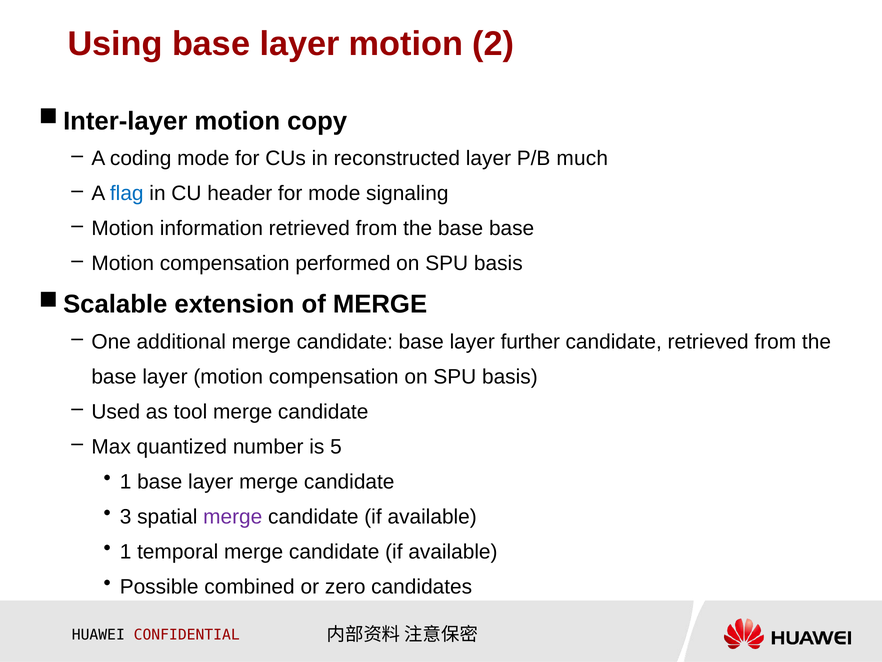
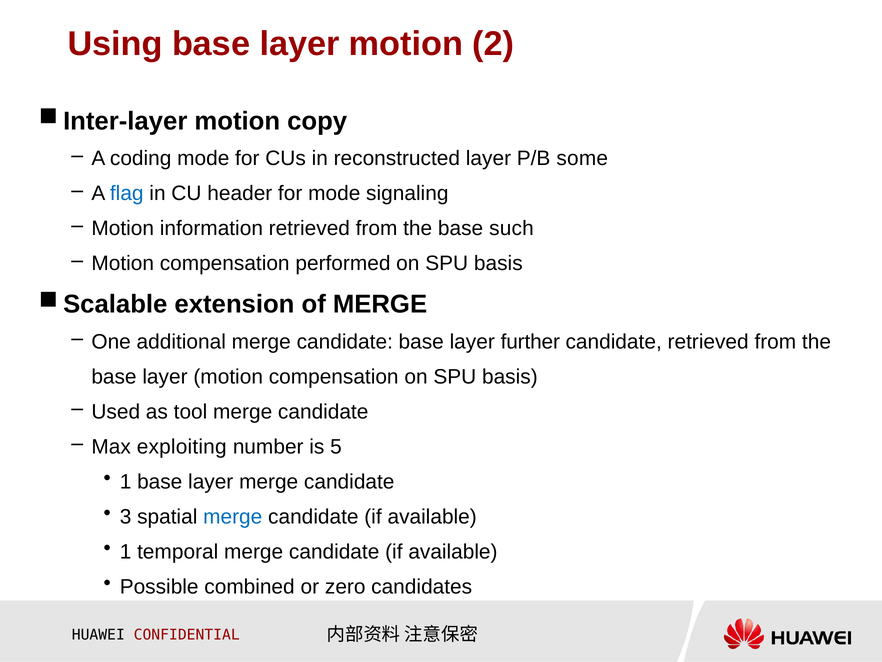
much: much -> some (582, 158)
base base: base -> such (511, 228)
quantized: quantized -> exploiting (182, 446)
merge colour: purple -> blue (233, 516)
